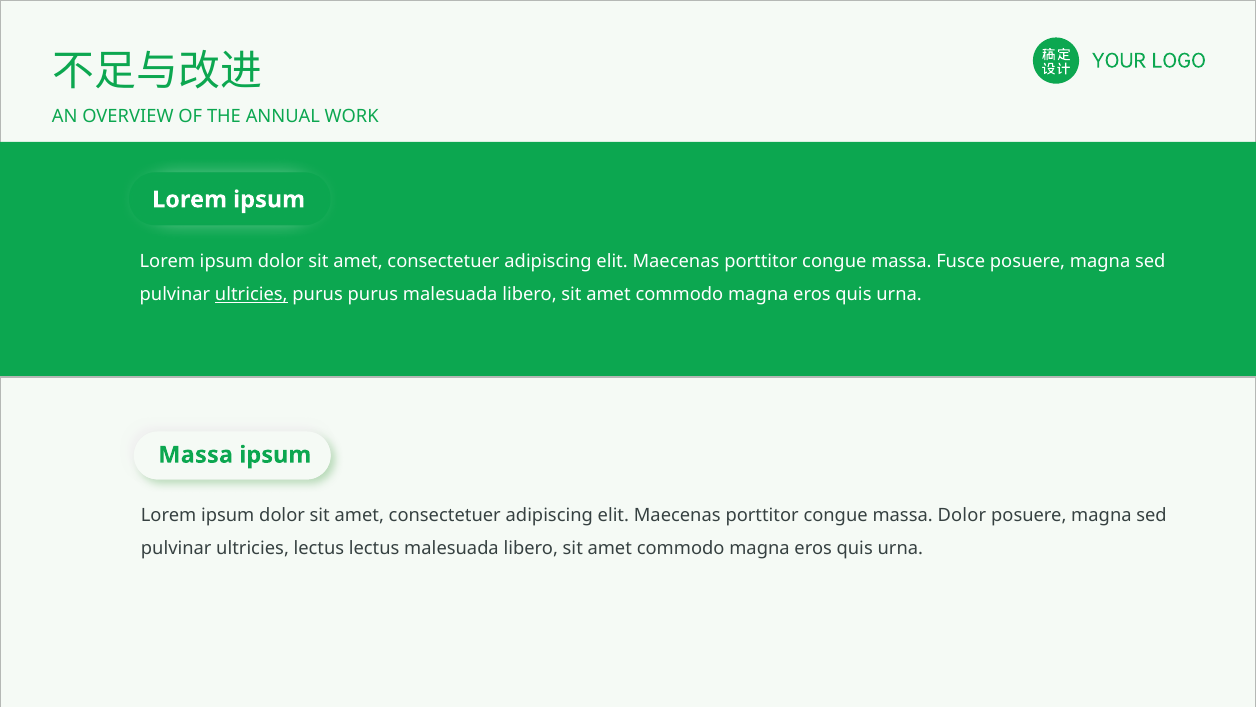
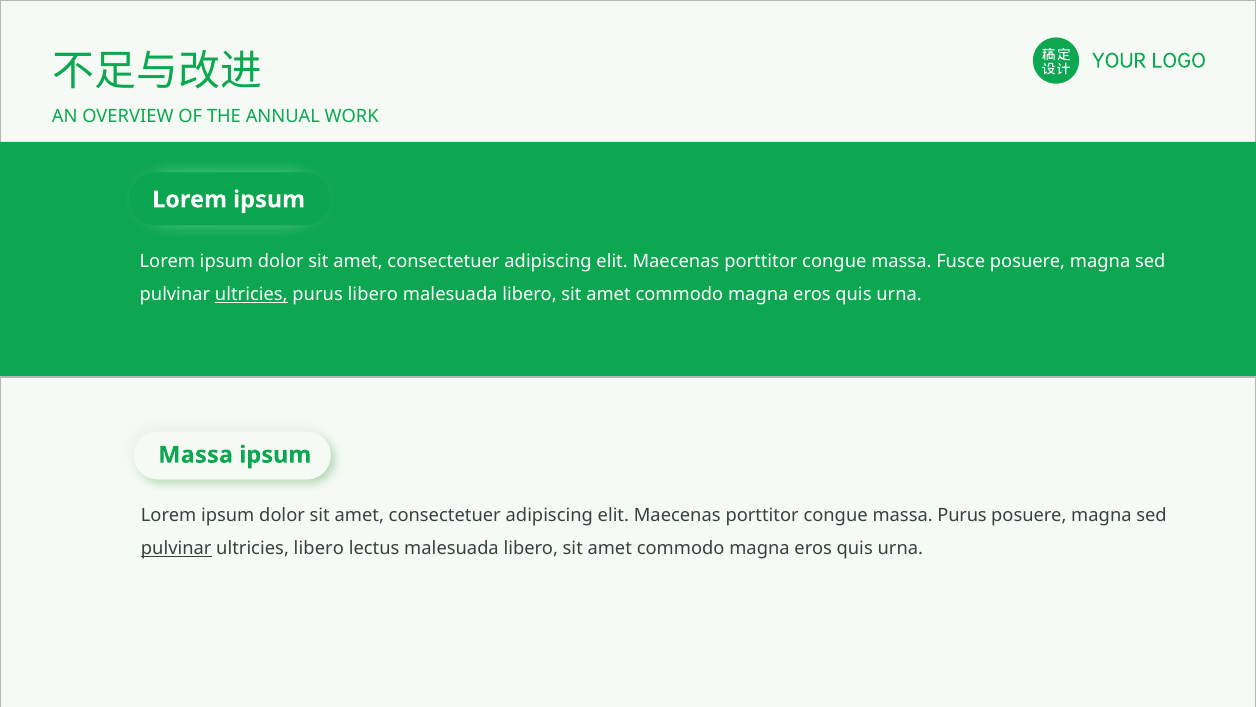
purus purus: purus -> libero (373, 294)
massa Dolor: Dolor -> Purus (962, 515)
pulvinar underline: none -> present (176, 548)
ultricies lectus: lectus -> libero (319, 548)
